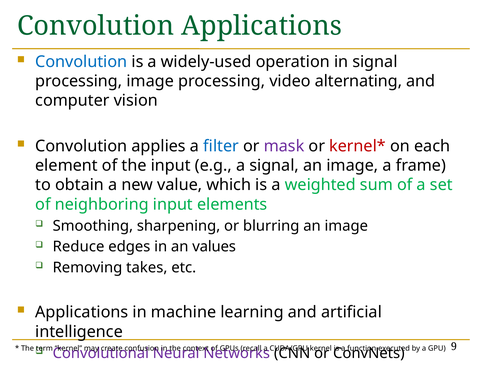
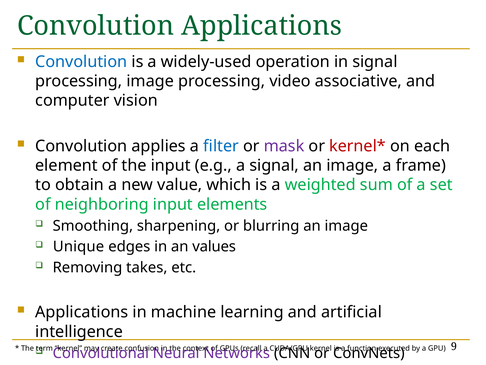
alternating: alternating -> associative (358, 81)
Reduce: Reduce -> Unique (78, 246)
